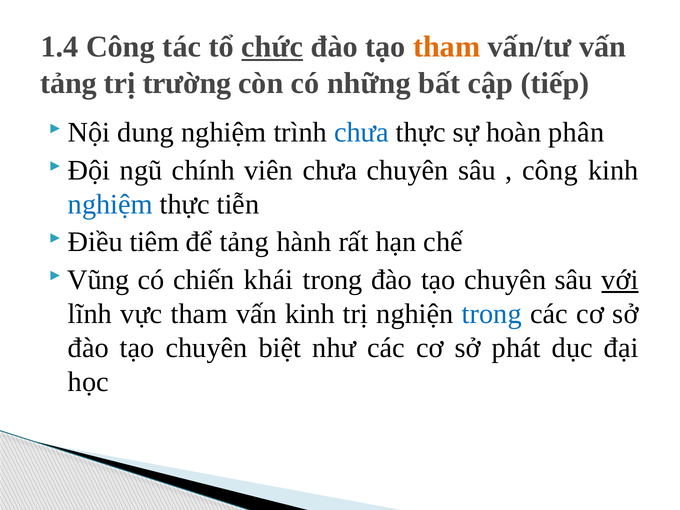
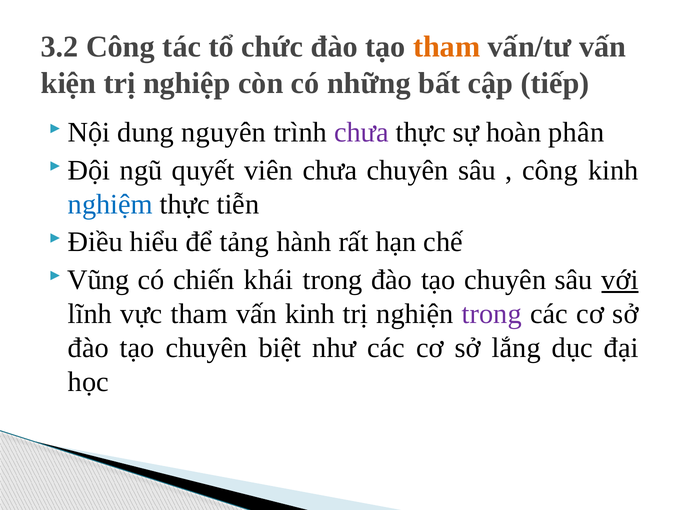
1.4: 1.4 -> 3.2 (60, 47)
chức underline: present -> none (272, 47)
tảng: tảng -> kiện (68, 83)
trường: trường -> nghiệp (187, 83)
dung nghiệm: nghiệm -> nguyên (224, 132)
chưa colour: blue -> purple (361, 132)
chính: chính -> quyết (203, 170)
tiêm: tiêm -> hiểu (154, 242)
trong colour: blue -> purple (492, 314)
phát: phát -> lắng (516, 348)
